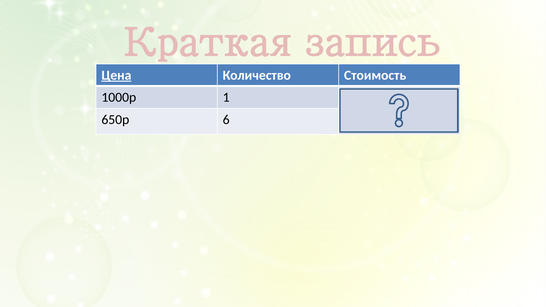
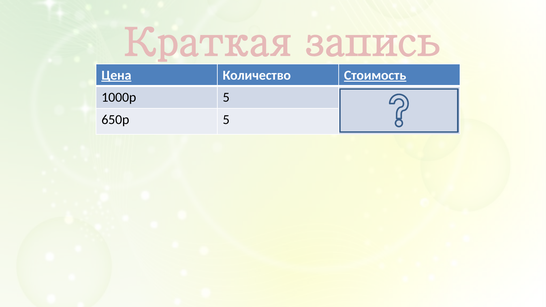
Стоимость underline: none -> present (375, 75)
1000р 1: 1 -> 5 (226, 97)
650р 6: 6 -> 5 (226, 120)
